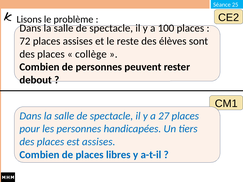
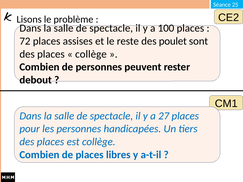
élèves: élèves -> poulet (173, 41)
est assises: assises -> collège (99, 142)
